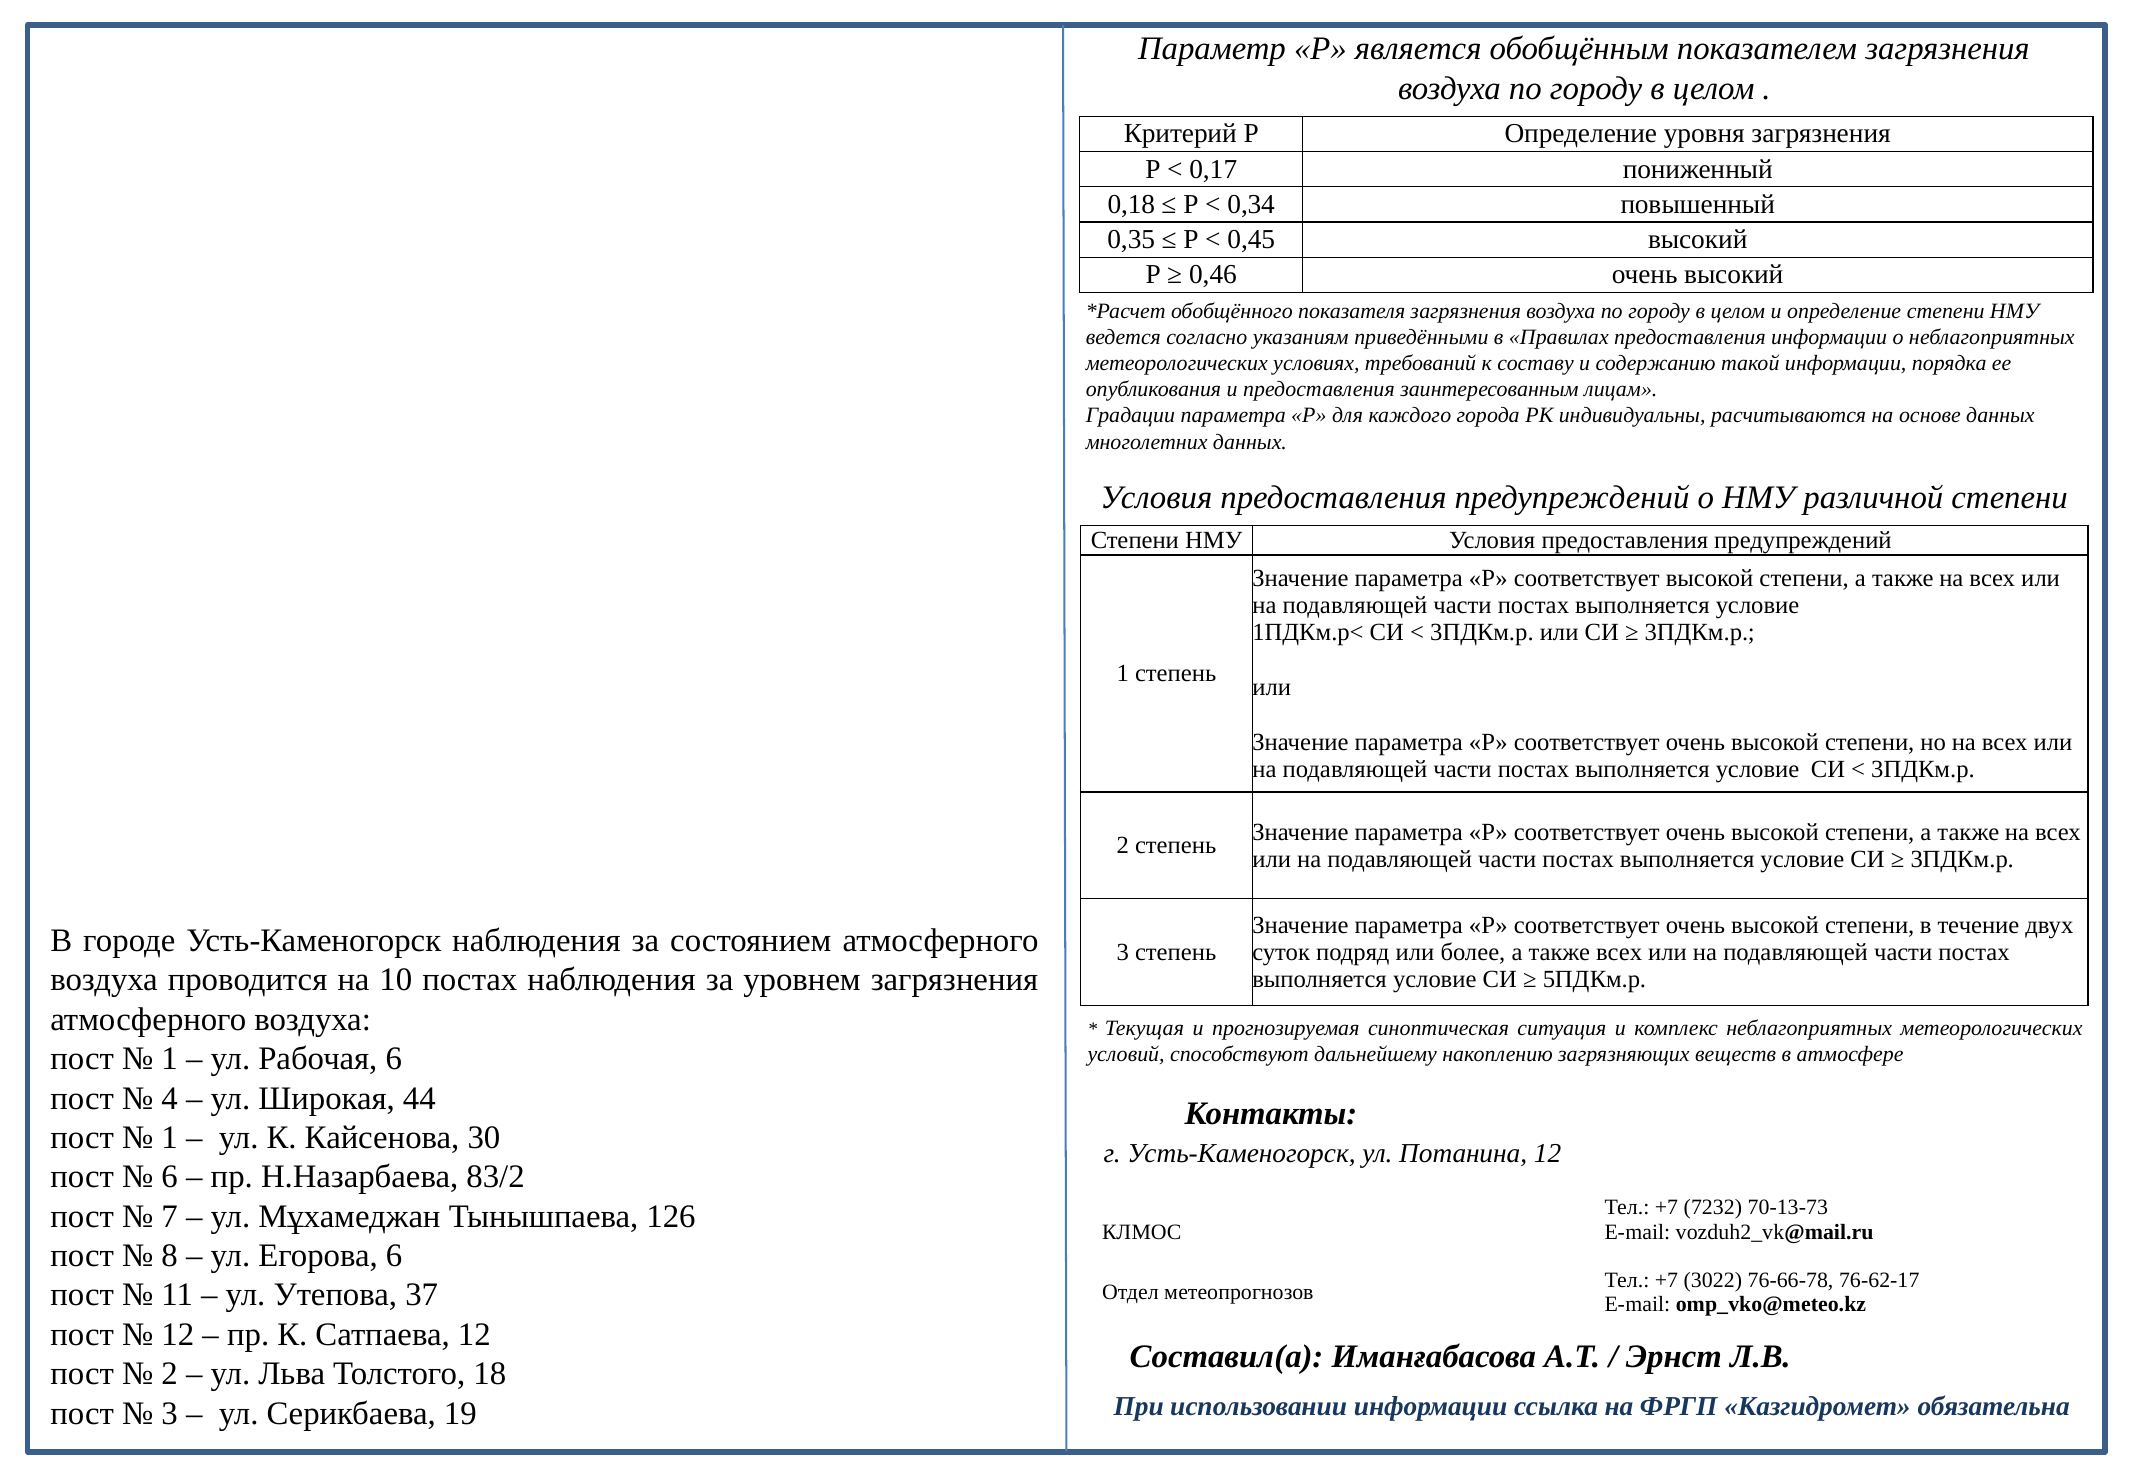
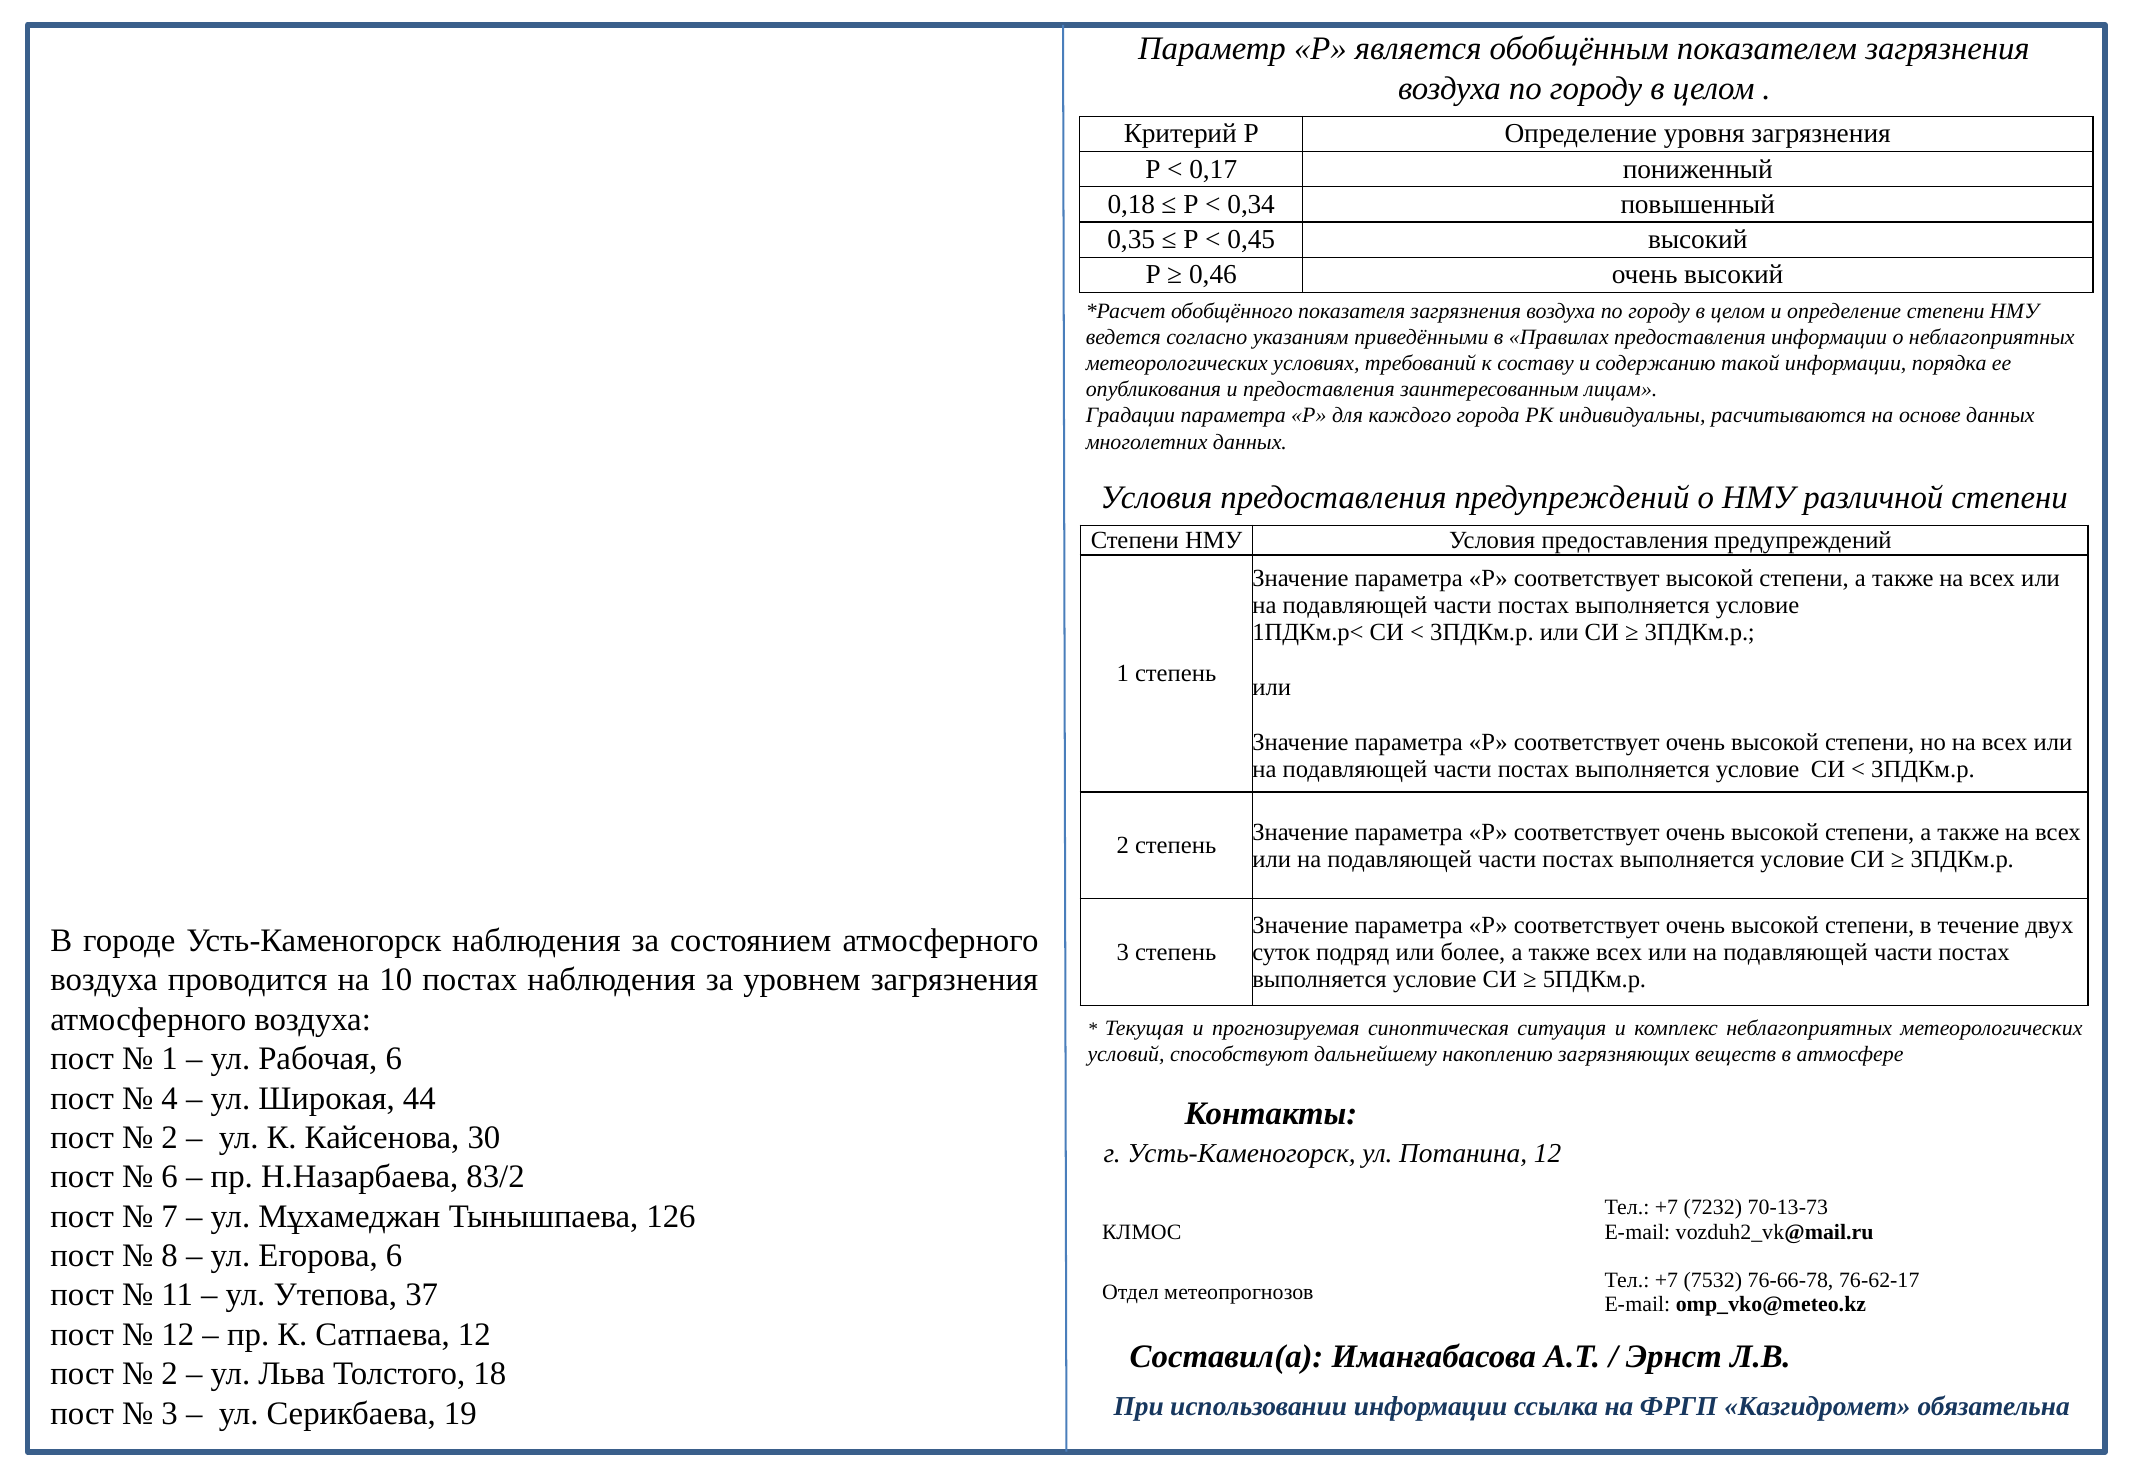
1: 1 -> 2 (170, 1137)
3022: 3022 -> 7532 (1713, 1280)
